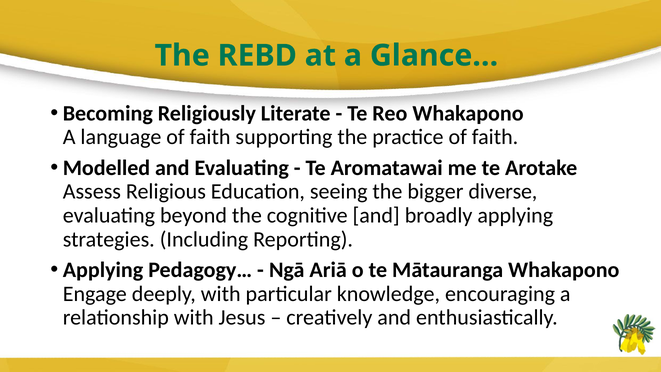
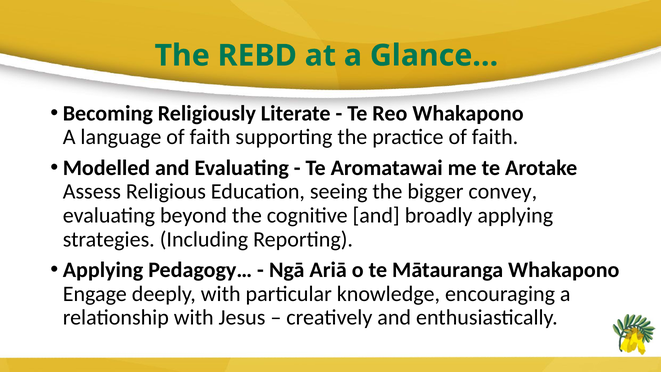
diverse: diverse -> convey (503, 192)
